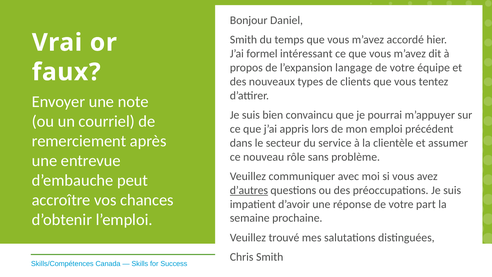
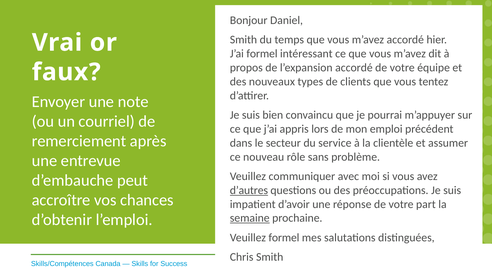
l’expansion langage: langage -> accordé (354, 68)
semaine underline: none -> present (250, 218)
Veuillez trouvé: trouvé -> formel (284, 237)
